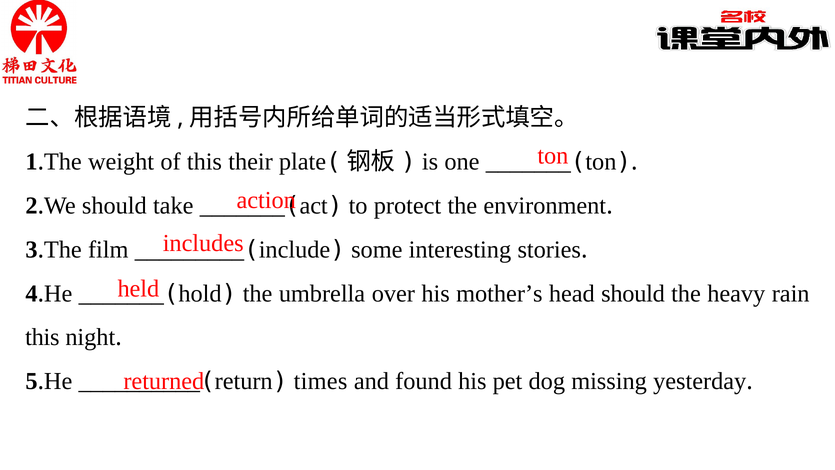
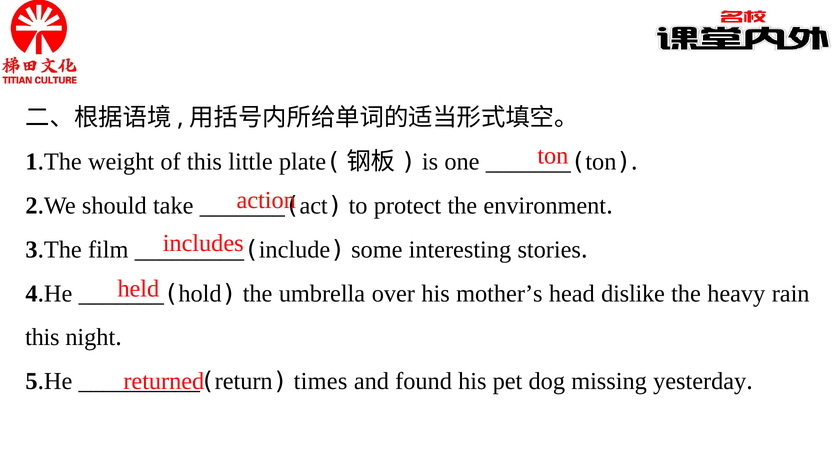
their: their -> little (251, 162)
head should: should -> dislike (633, 293)
